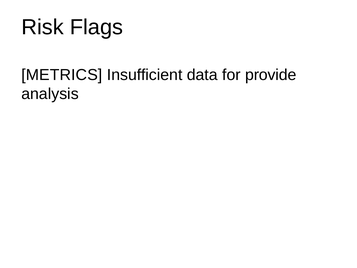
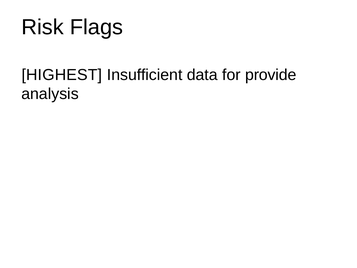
METRICS: METRICS -> HIGHEST (62, 75)
